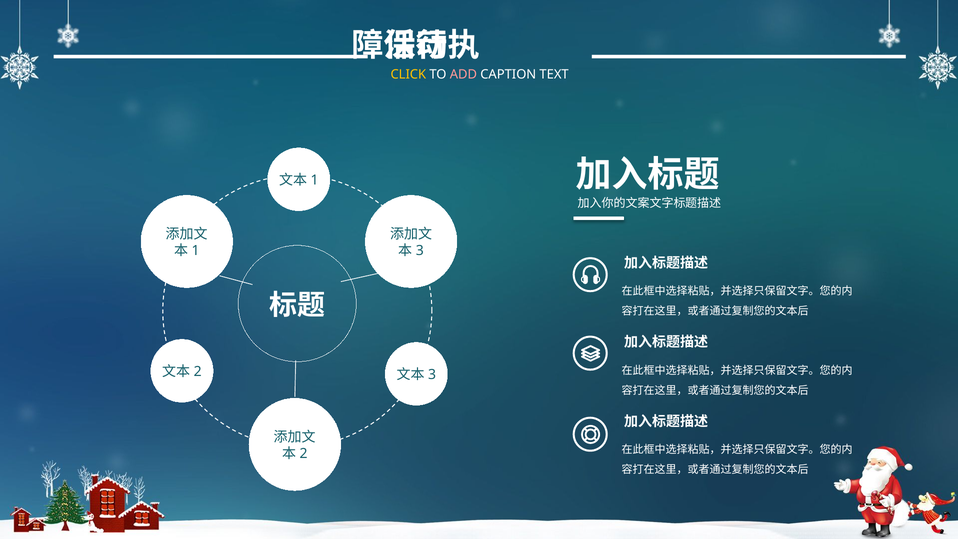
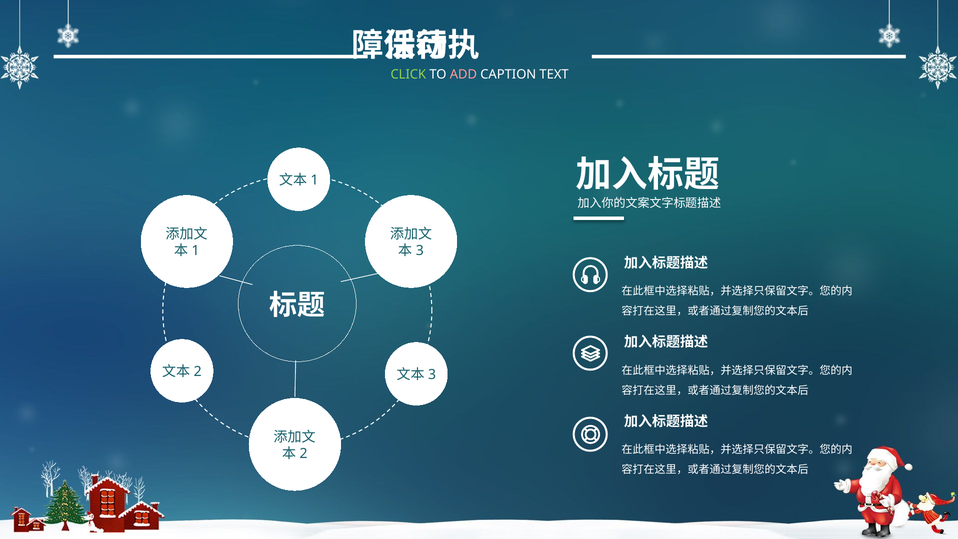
CLICK colour: yellow -> light green (408, 74)
